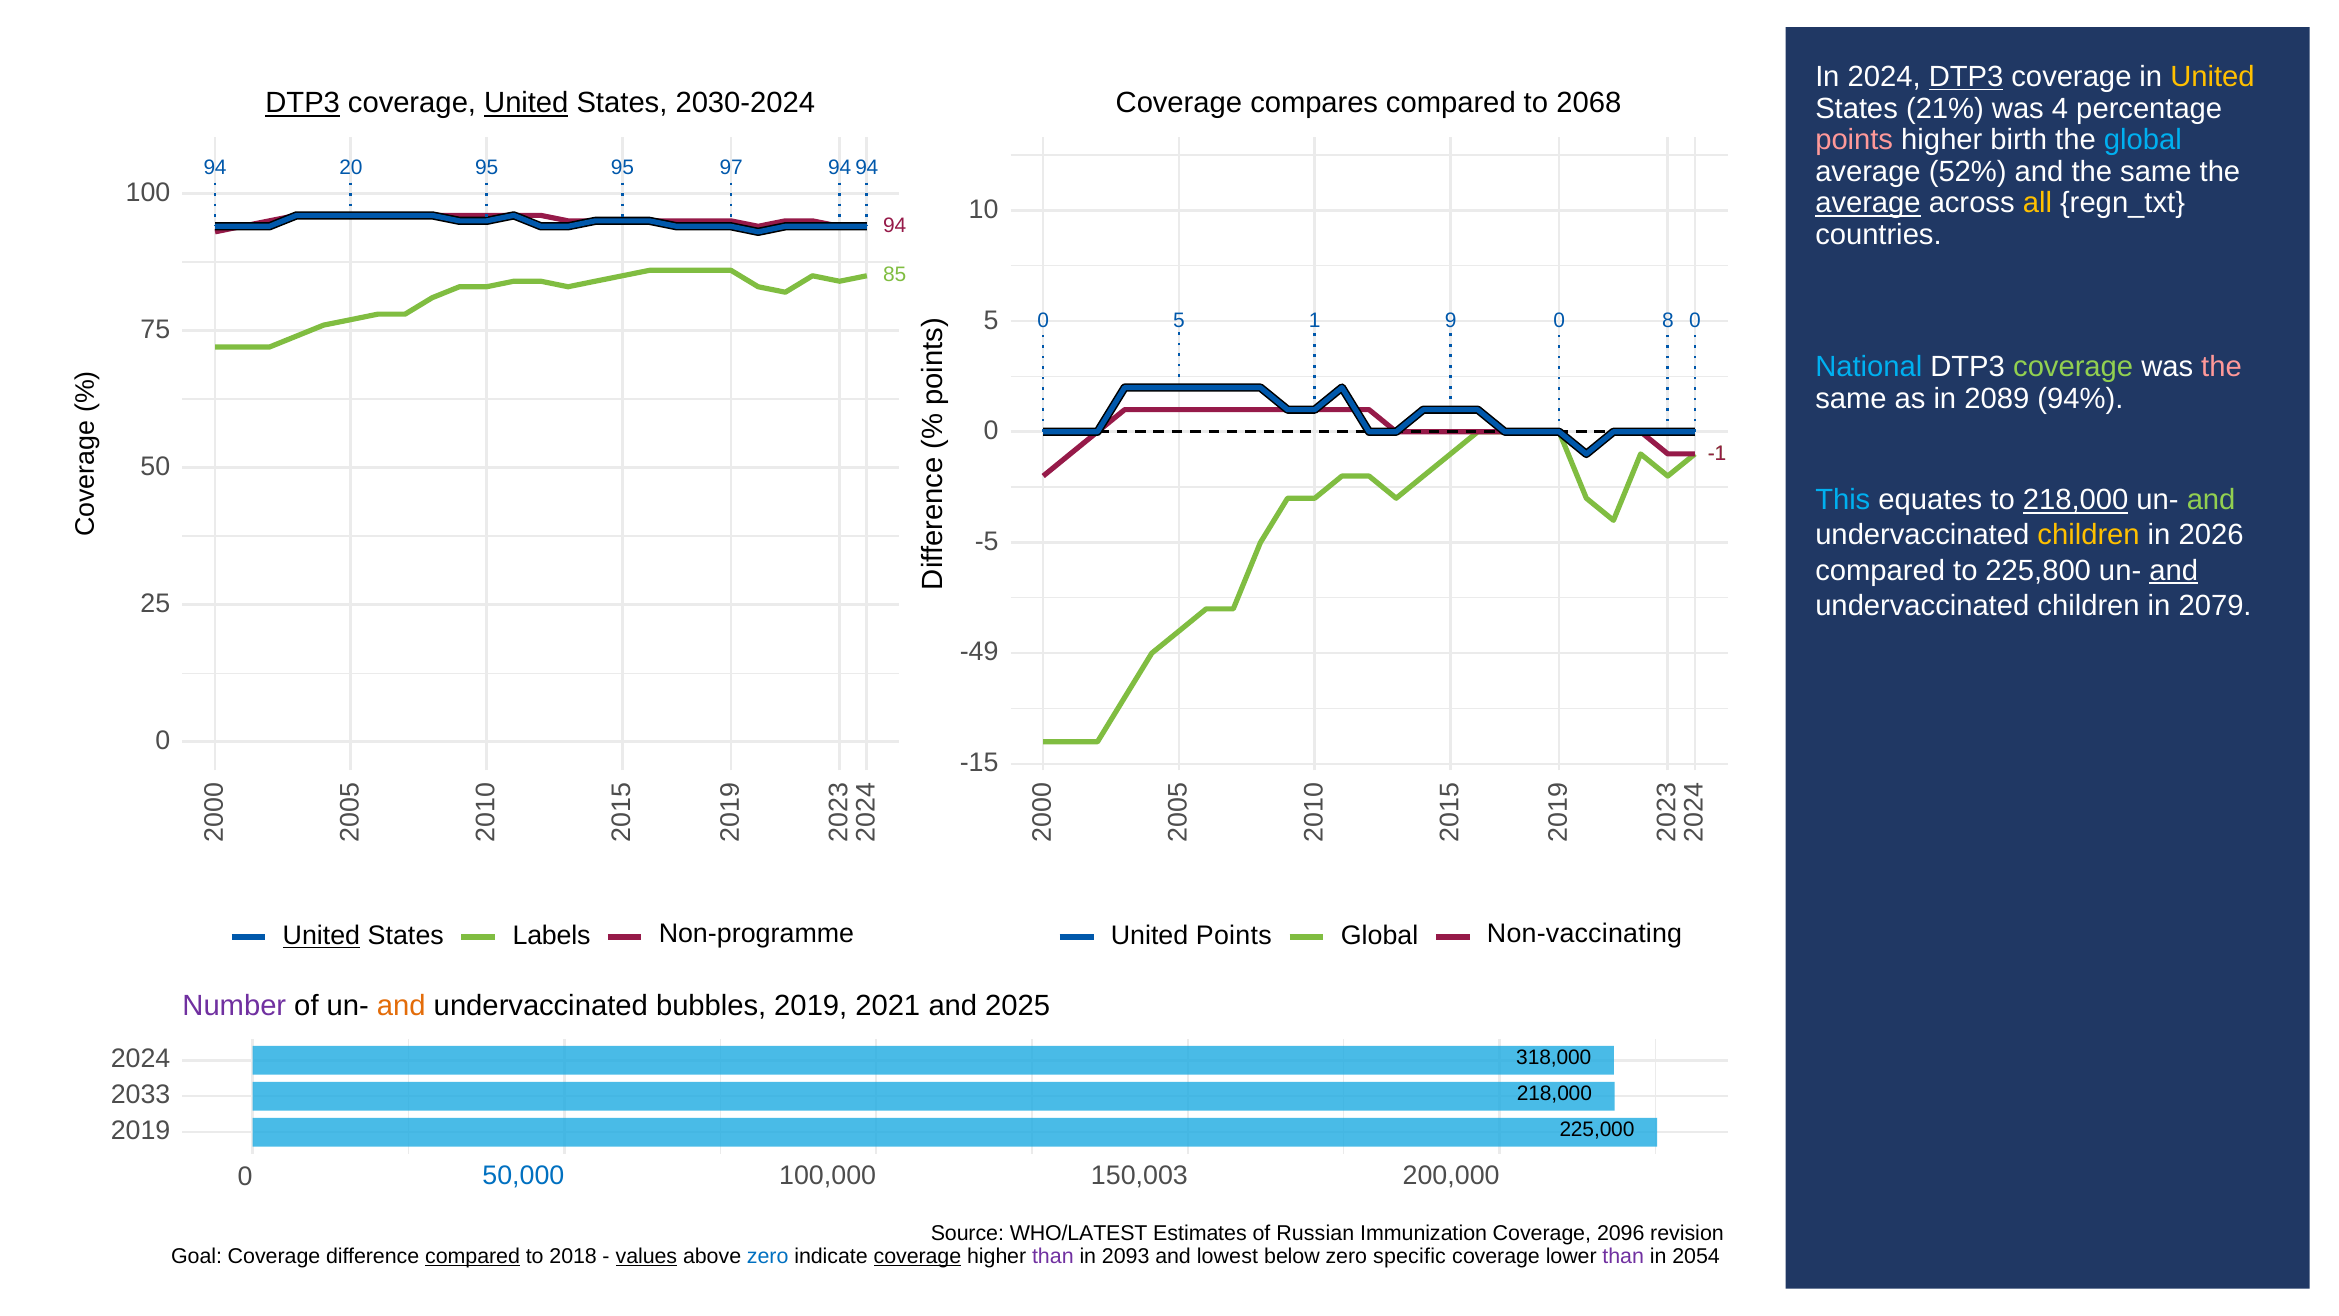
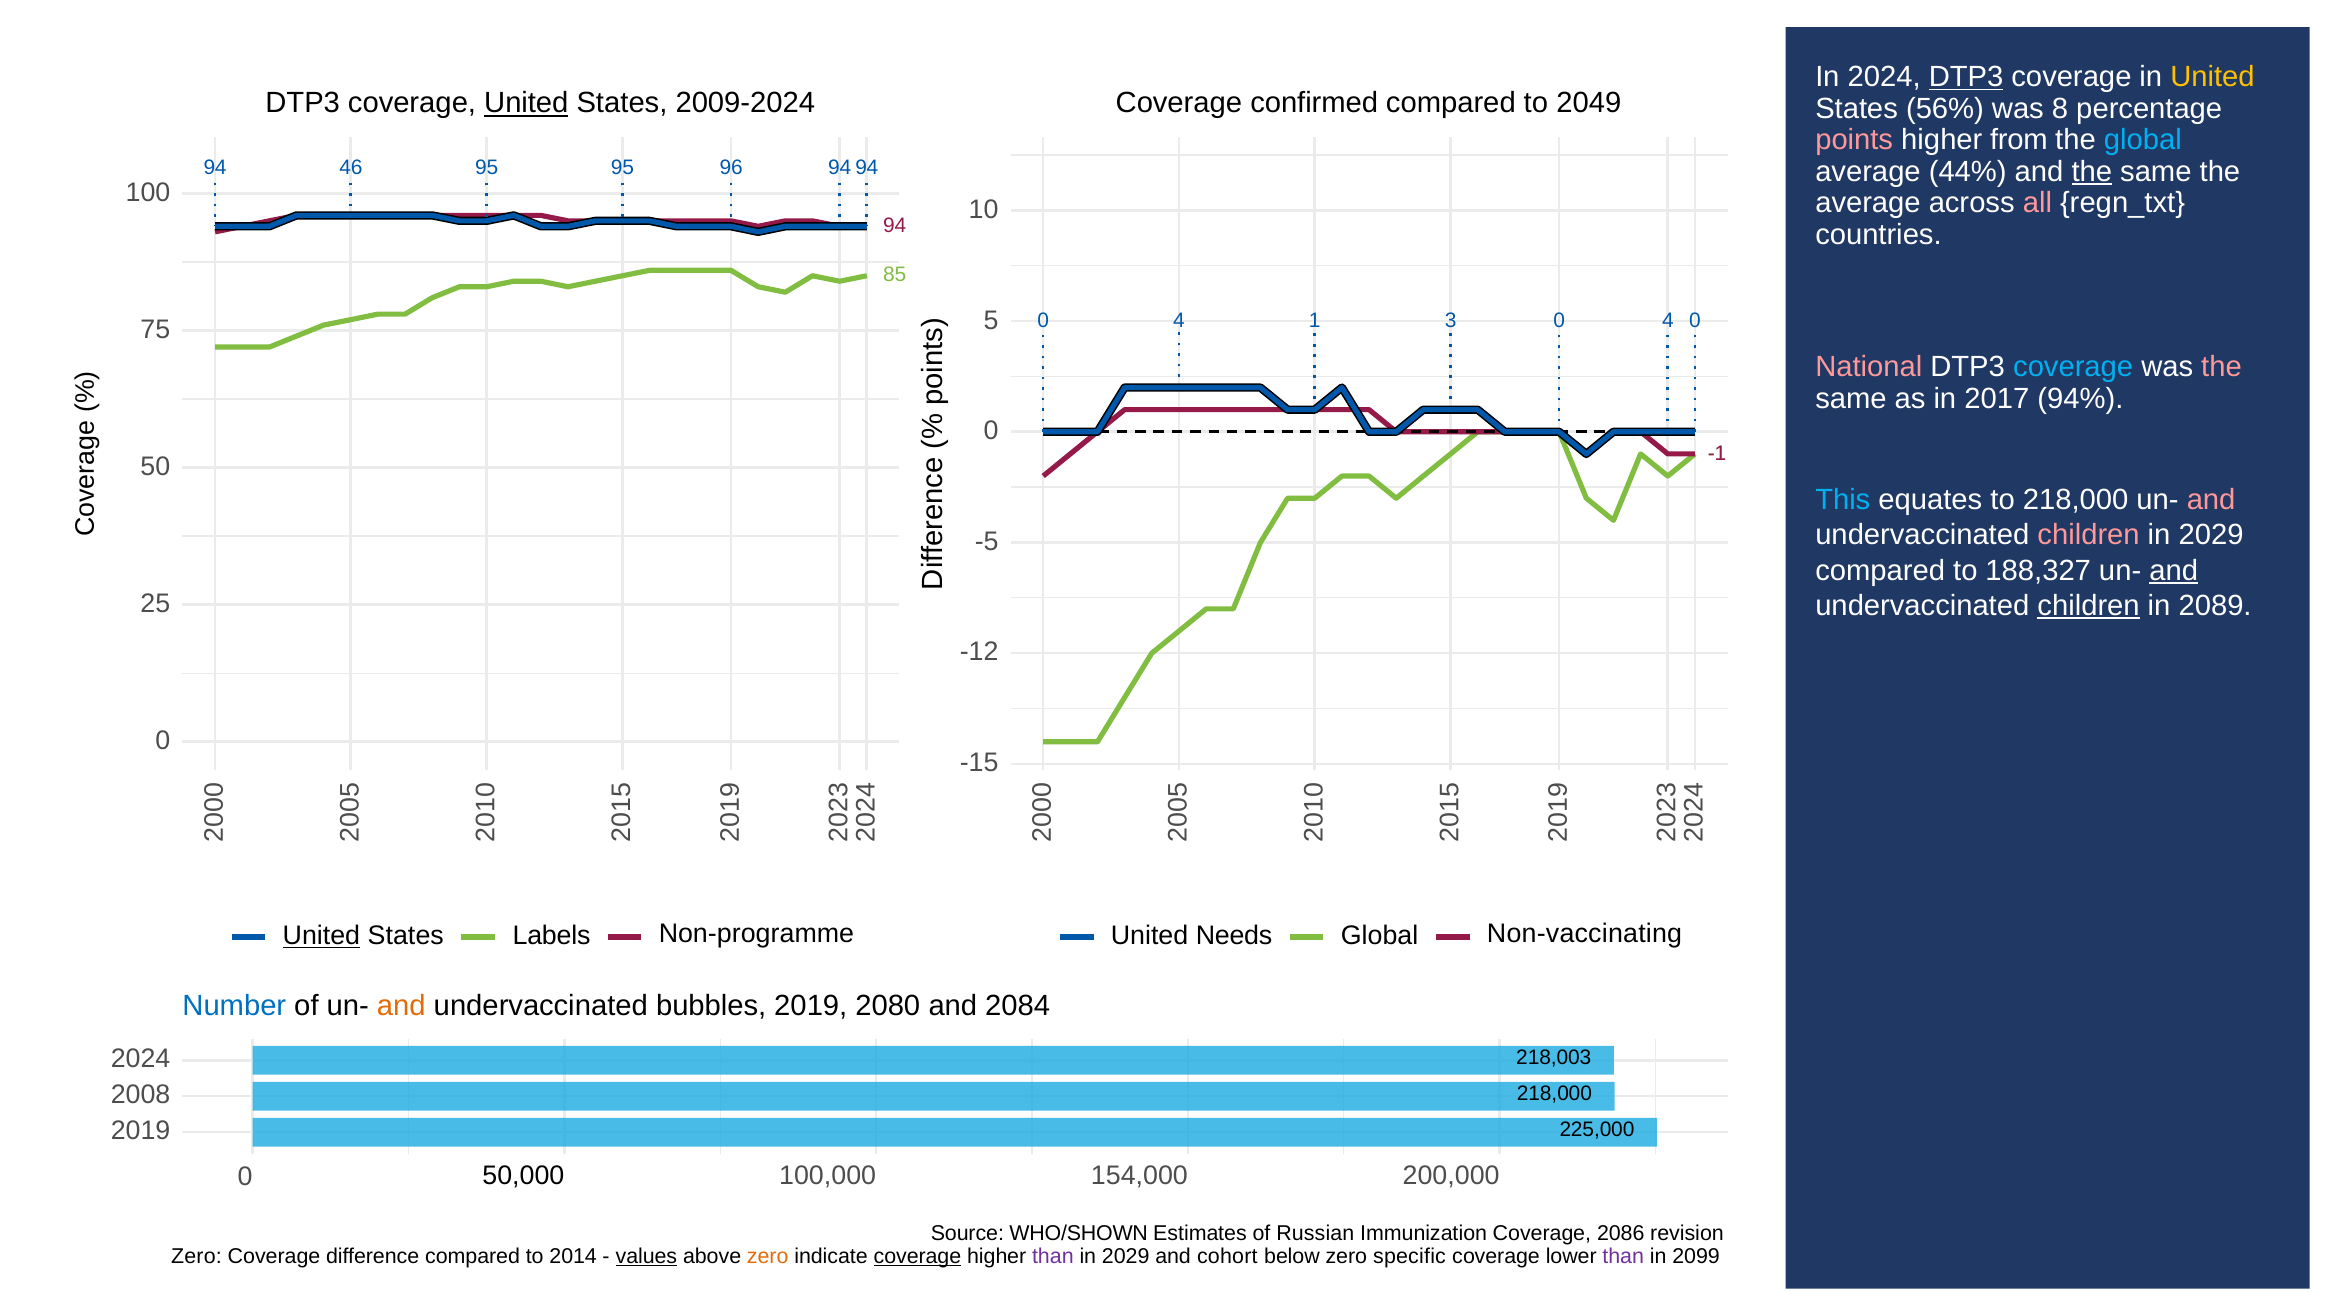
DTP3 underline: present -> none (303, 103)
2030-2024: 2030-2024 -> 2009-2024 (745, 103)
compares: compares -> confirmed (1314, 103)
2068: 2068 -> 2049 (1589, 103)
21%: 21% -> 56% (1945, 108)
was 4: 4 -> 8 (2060, 108)
birth: birth -> from (2019, 140)
20: 20 -> 46 (351, 167)
97: 97 -> 96 (731, 167)
52%: 52% -> 44% (1968, 172)
the underline: none -> present (2092, 172)
average underline: present -> none (1868, 203)
all colour: yellow -> pink (2037, 203)
5: 5 -> 4 (1179, 320)
9: 9 -> 3 (1451, 320)
8: 8 -> 4 (1668, 320)
National colour: light blue -> pink (1869, 367)
coverage colour: light green -> light blue (2073, 367)
2089: 2089 -> 2017 (1997, 398)
218,000 underline: present -> none (2076, 500)
and colour: light green -> pink (2211, 500)
children colour: yellow -> pink (2089, 535)
2026: 2026 -> 2029 (2211, 535)
225,800: 225,800 -> 188,327 (2038, 570)
children underline: none -> present (2089, 605)
2079: 2079 -> 2089 (2215, 605)
-49: -49 -> -12 (979, 652)
United Points: Points -> Needs (1234, 936)
Number colour: purple -> blue (234, 1005)
2021: 2021 -> 2080 (888, 1005)
2025: 2025 -> 2084 (1018, 1005)
318,000: 318,000 -> 218,003 (1554, 1058)
2033: 2033 -> 2008 (141, 1095)
50,000 colour: blue -> black (523, 1175)
150,003: 150,003 -> 154,000 (1139, 1175)
WHO/LATEST: WHO/LATEST -> WHO/SHOWN (1079, 1233)
2096: 2096 -> 2086 (1621, 1233)
Goal: Goal -> Zero (196, 1256)
compared underline: present -> none (473, 1256)
2018: 2018 -> 2014 (573, 1256)
zero colour: blue -> orange (768, 1256)
2093: 2093 -> 2029 (1126, 1256)
lowest: lowest -> cohort (1227, 1256)
2054: 2054 -> 2099 (1696, 1256)
